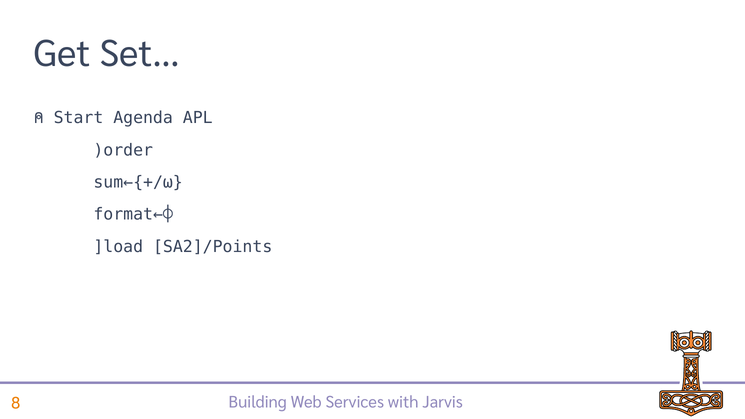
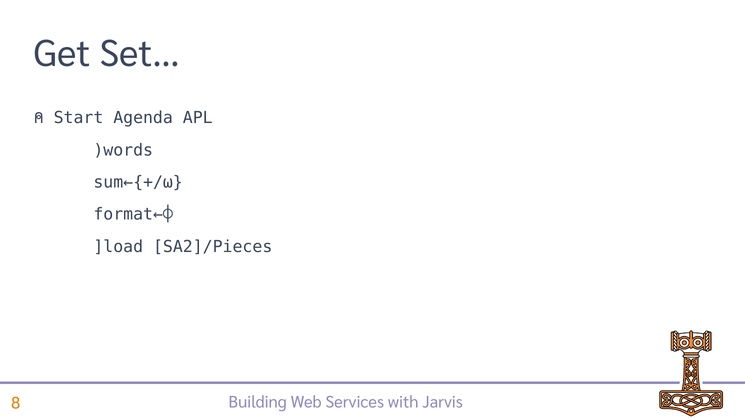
)order: )order -> )words (123, 150)
SA2]/Points: SA2]/Points -> SA2]/Pieces (213, 247)
